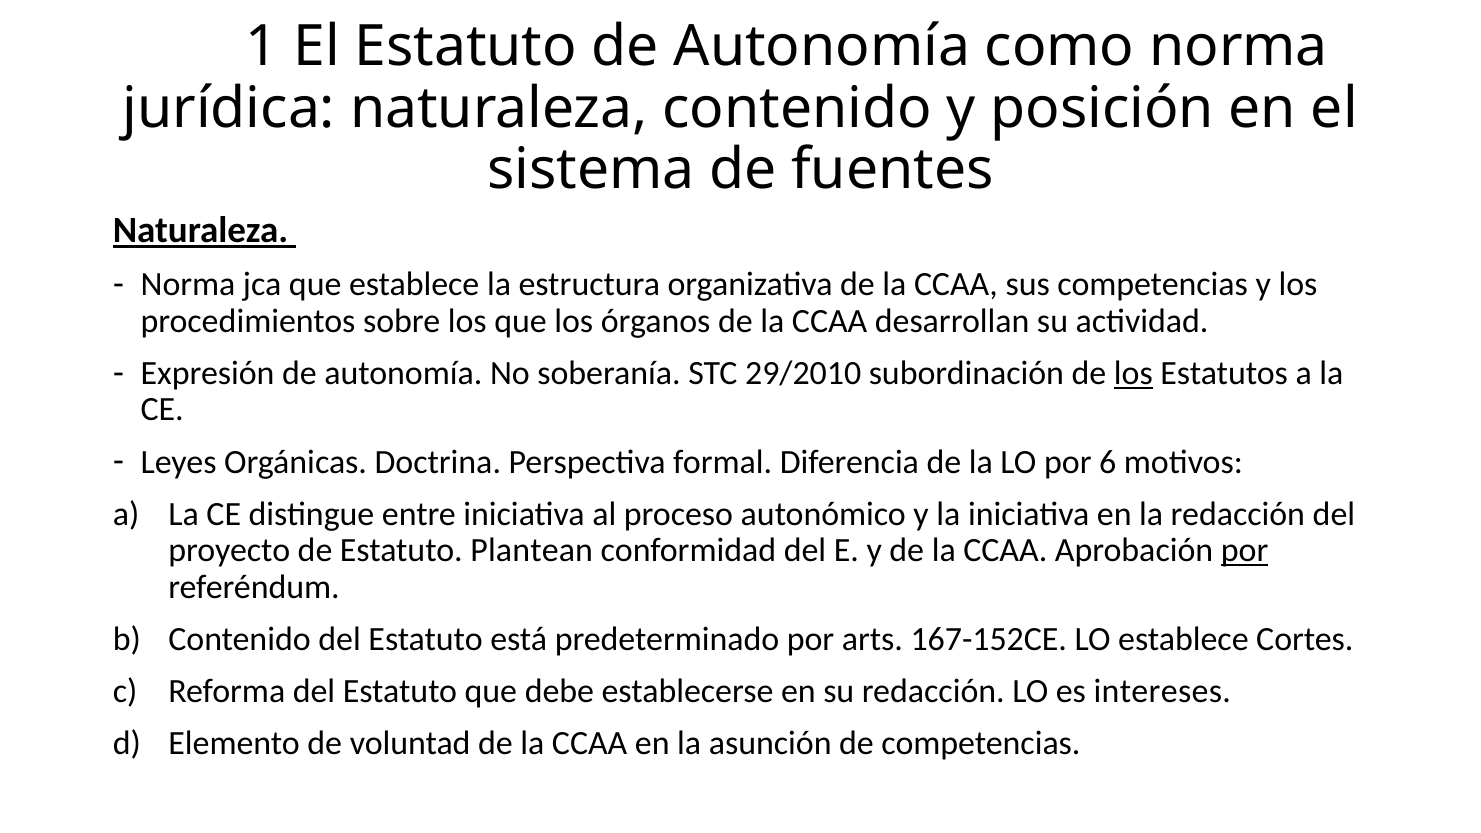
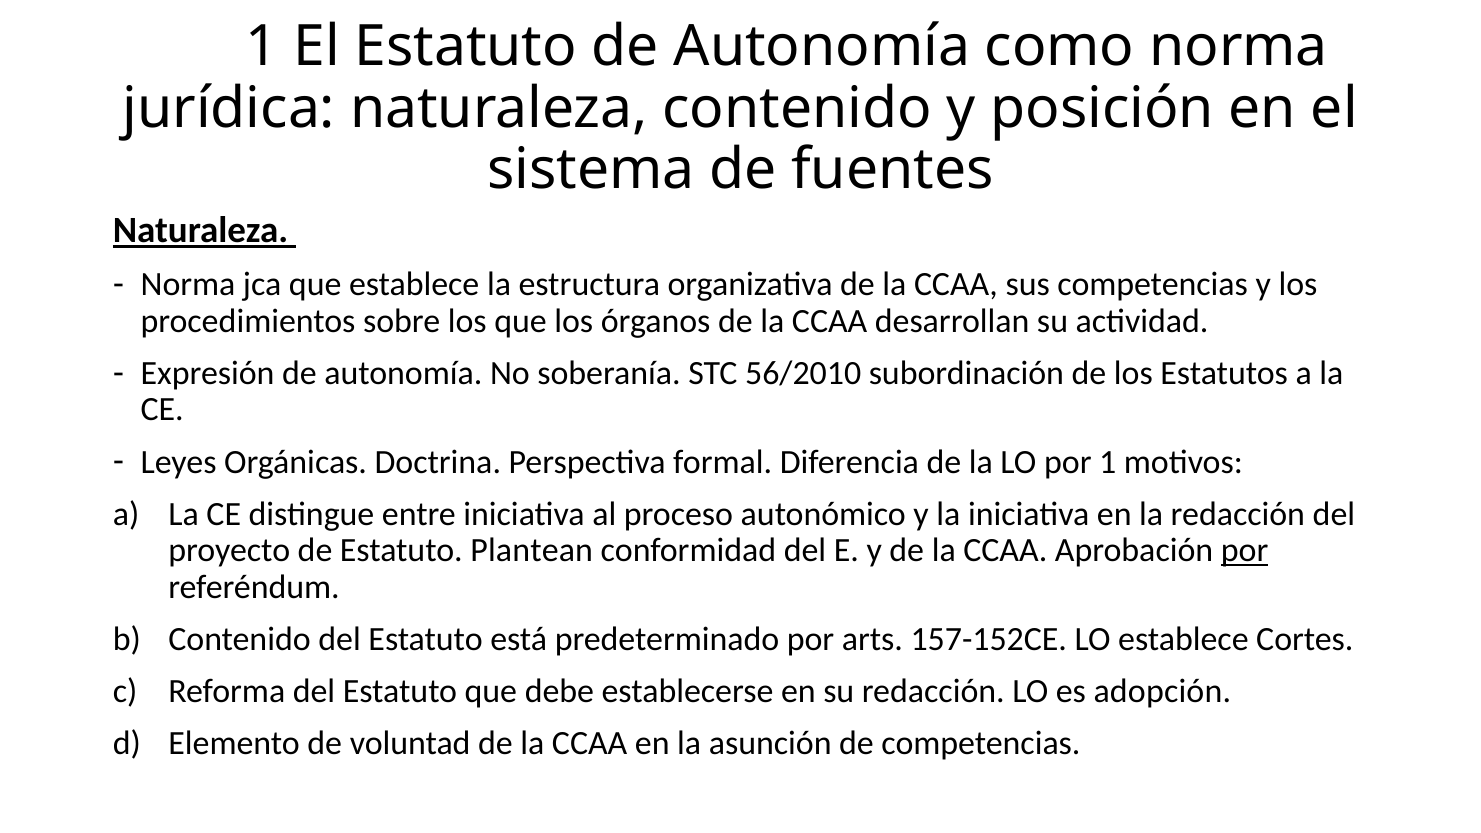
29/2010: 29/2010 -> 56/2010 (803, 373)
los underline: present -> none (1133, 373)
por 6: 6 -> 1 (1108, 462)
167-152CE: 167-152CE -> 157-152CE (989, 639)
intereses: intereses -> adopción (1162, 691)
